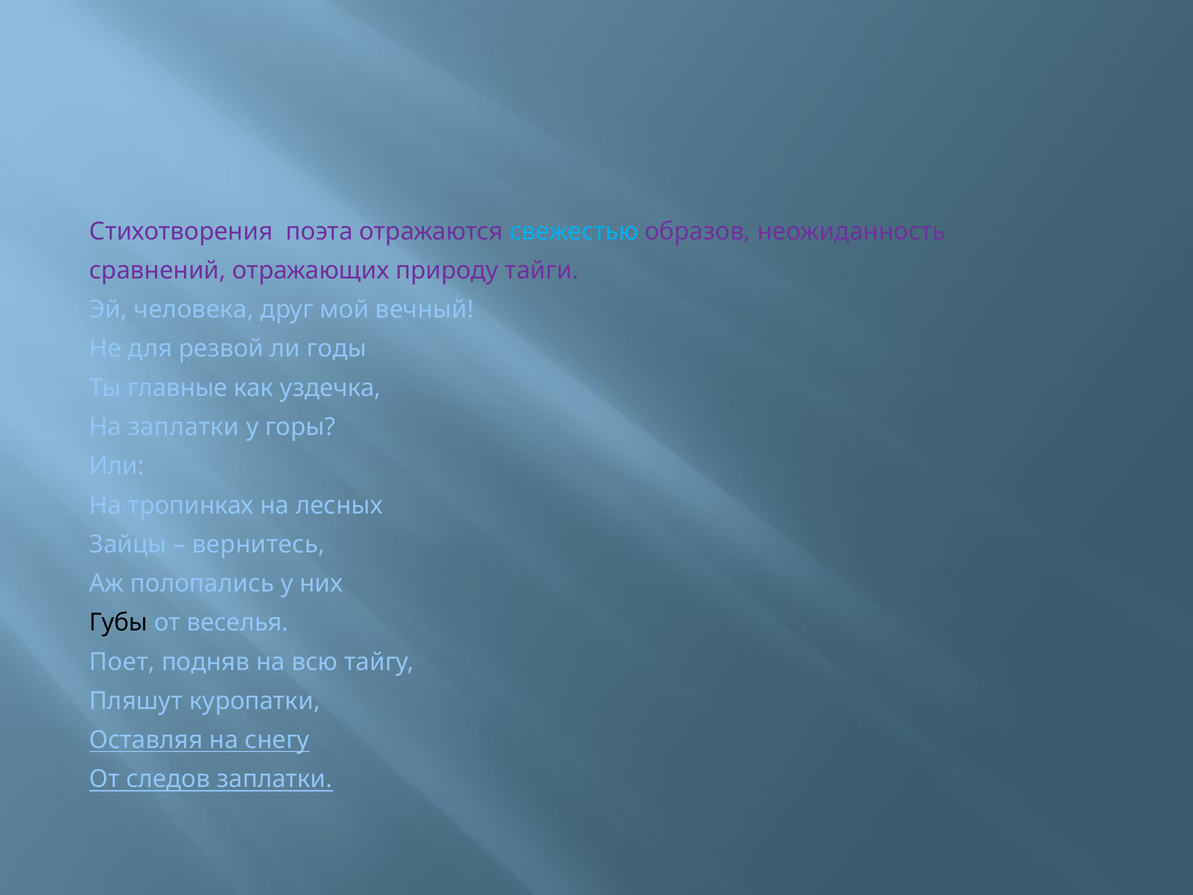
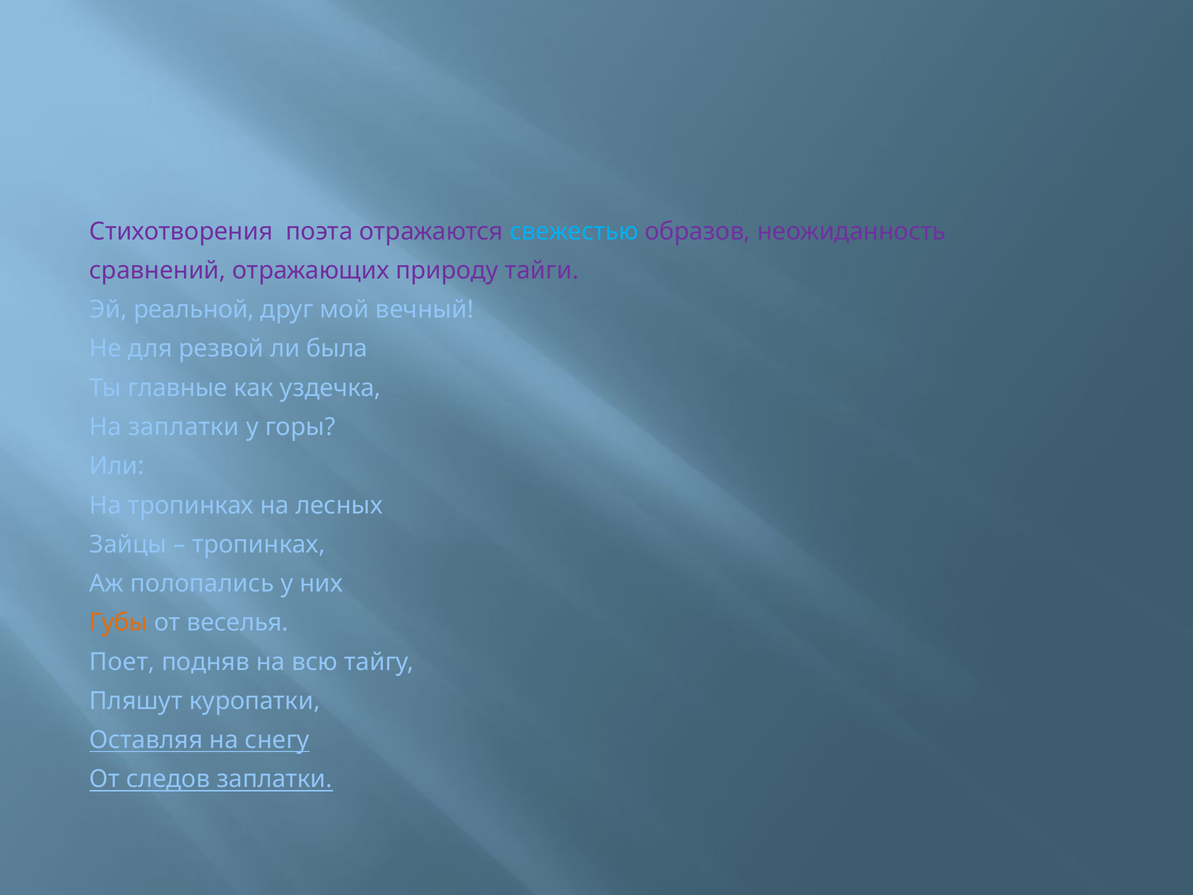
человека: человека -> реальной (194, 310)
годы: годы -> была (337, 349)
вернитесь: вернитесь -> тропинках (259, 544)
Губы colour: black -> orange (119, 623)
